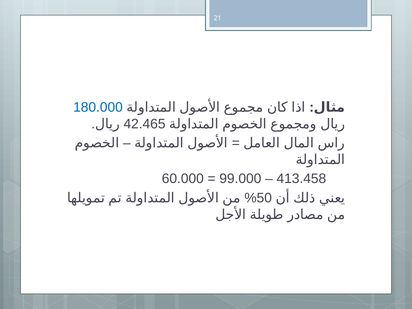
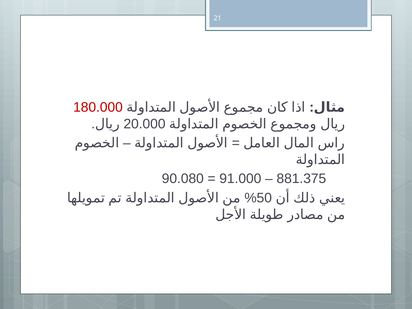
180.000 colour: blue -> red (98, 107)
42.465: 42.465 -> 20.000 (144, 124)
60.000: 60.000 -> 90.080 (183, 179)
99.000: 99.000 -> 91.000 (240, 179)
413.458: 413.458 -> 881.375 (301, 179)
